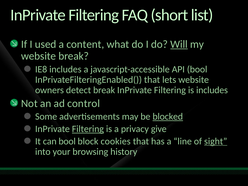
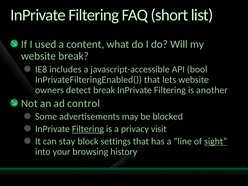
Will underline: present -> none (179, 44)
is includes: includes -> another (212, 90)
blocked underline: present -> none (168, 117)
give: give -> visit (159, 129)
can bool: bool -> stay (67, 141)
cookies: cookies -> settings (116, 141)
